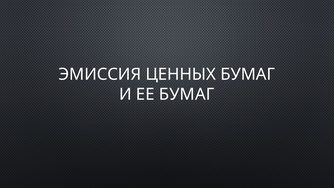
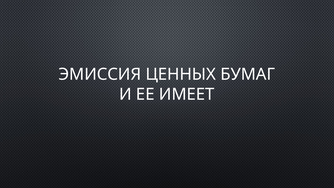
ЕЕ БУМАГ: БУМАГ -> ИМЕЕТ (187, 94)
